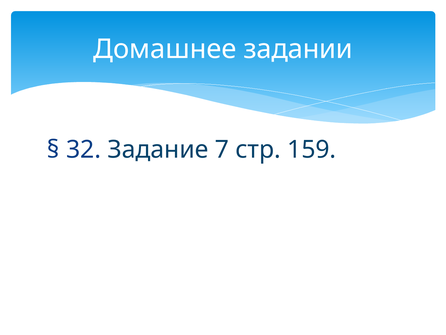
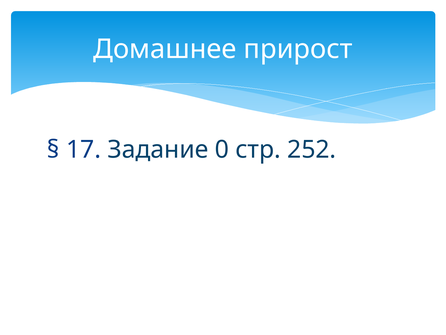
задании: задании -> прирост (298, 49)
32: 32 -> 17 (84, 149)
7: 7 -> 0 (222, 149)
159: 159 -> 252 (312, 149)
